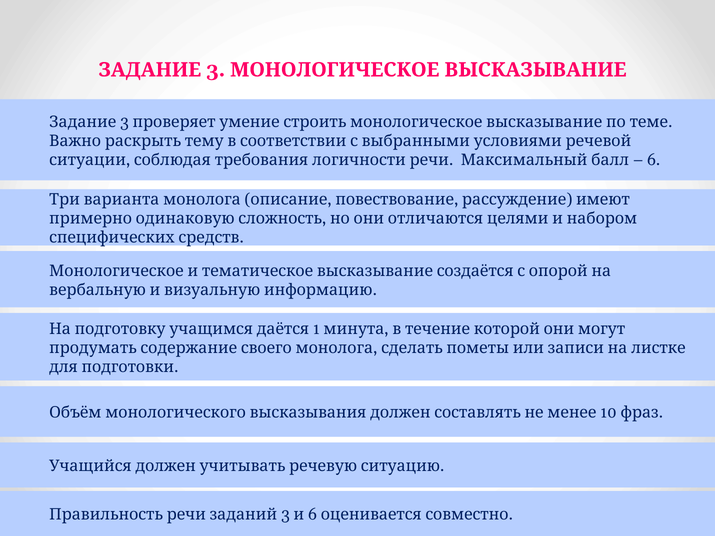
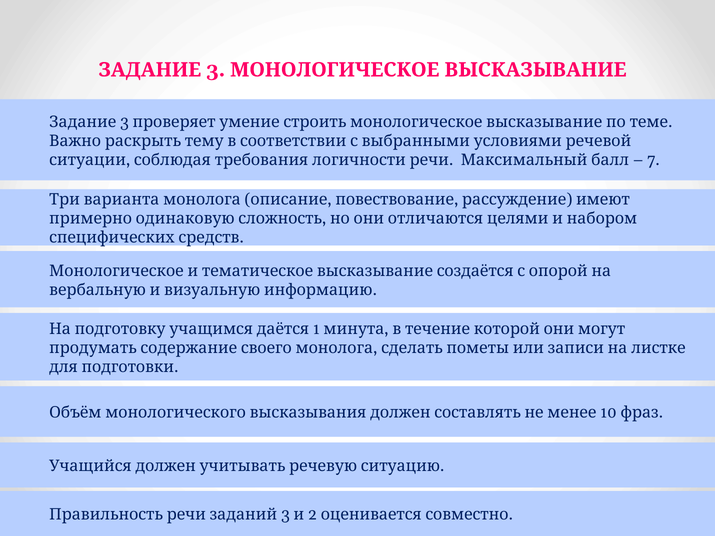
6: 6 -> 7 (653, 160)
3 6: 6 -> 2 (313, 515)
